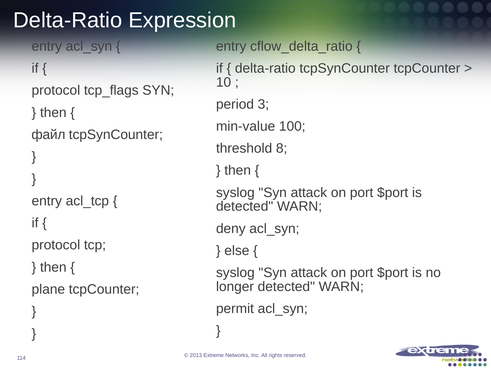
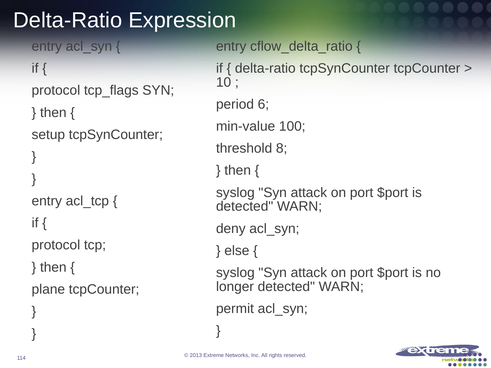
3: 3 -> 6 (263, 104)
файл: файл -> setup (48, 135)
